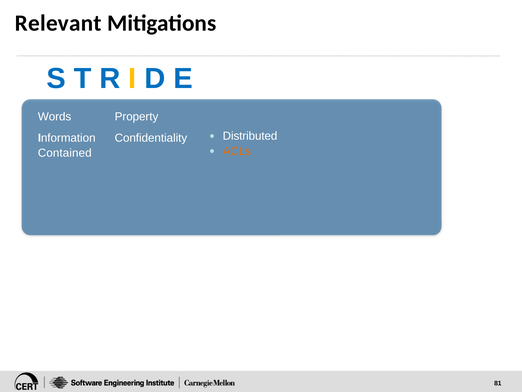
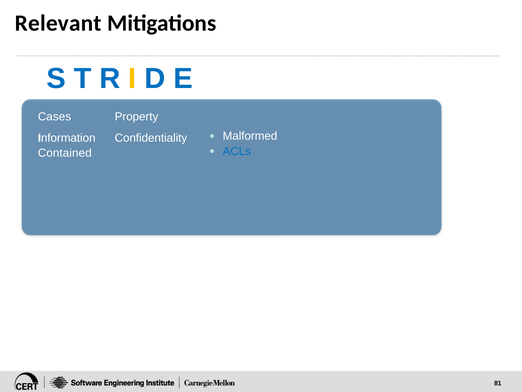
Words: Words -> Cases (54, 117)
Distributed: Distributed -> Malformed (250, 136)
ACLs colour: orange -> blue (237, 151)
